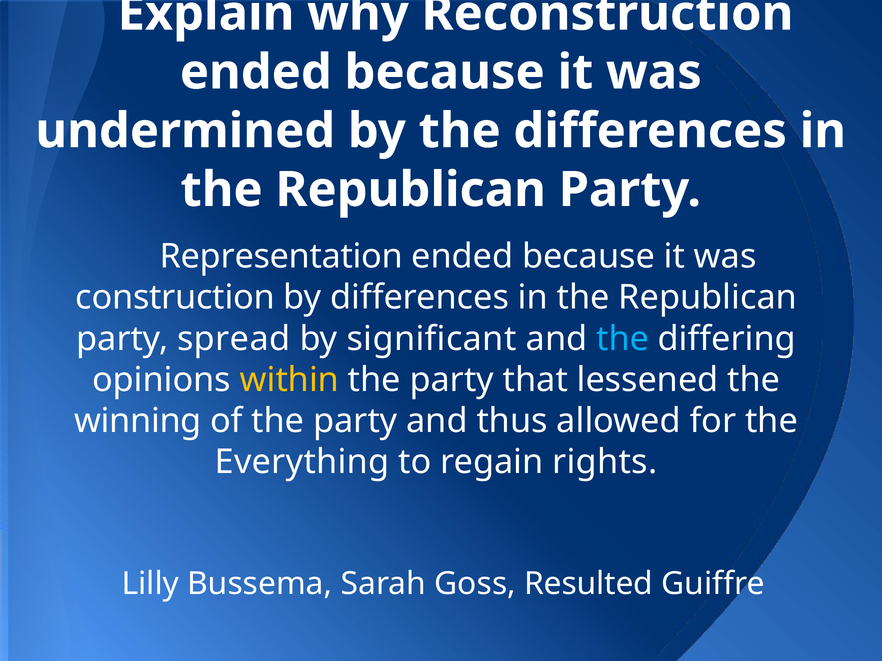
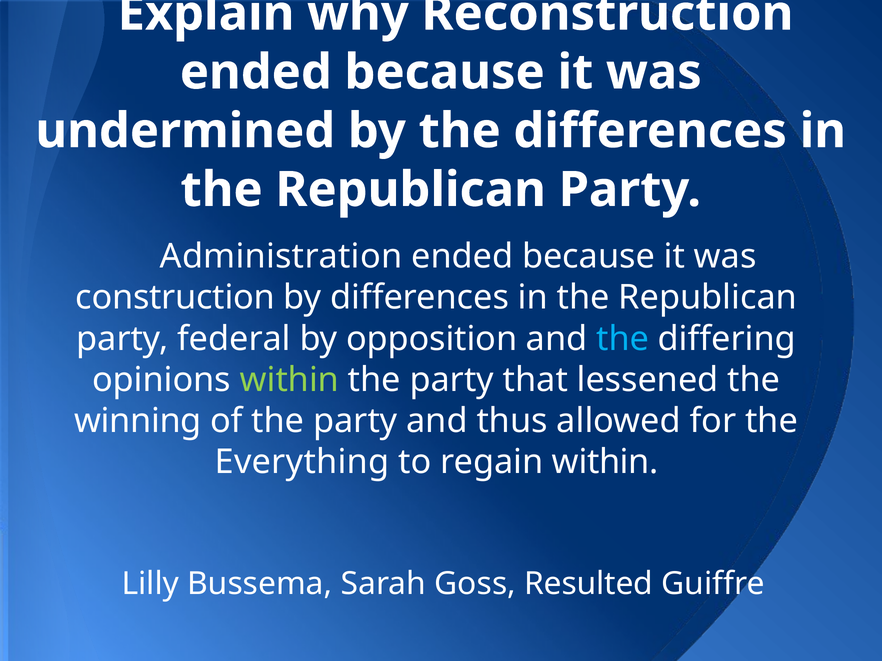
Representation: Representation -> Administration (281, 257)
spread: spread -> federal (234, 339)
significant: significant -> opposition (432, 339)
within colour: yellow -> light green (289, 380)
regain rights: rights -> within (605, 462)
